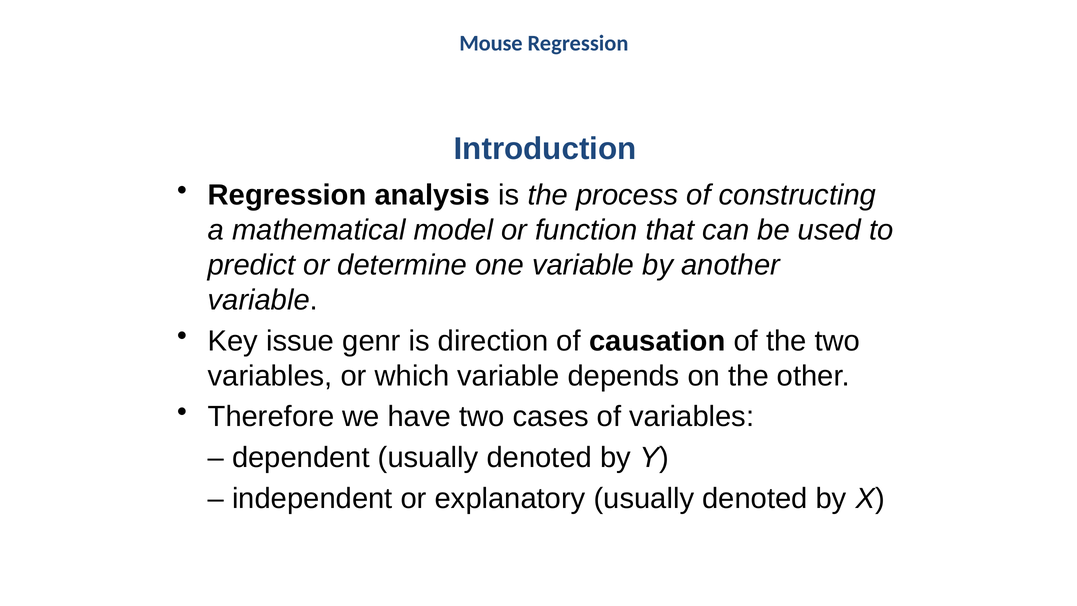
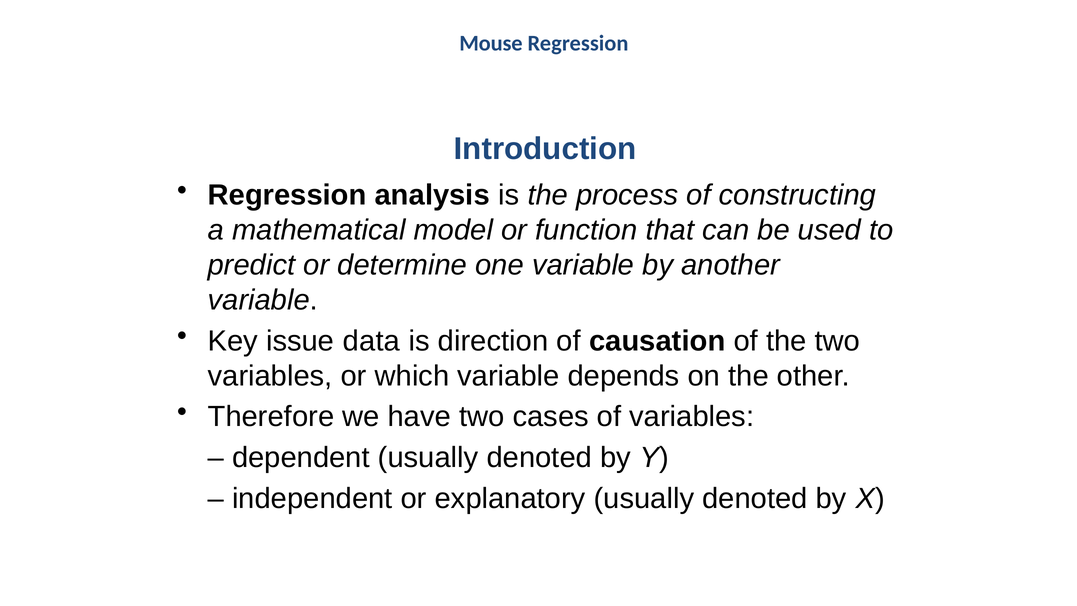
genr: genr -> data (371, 341)
